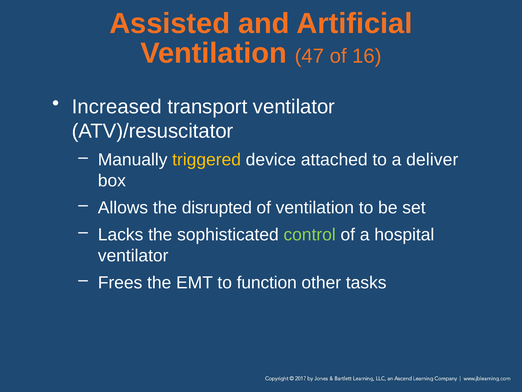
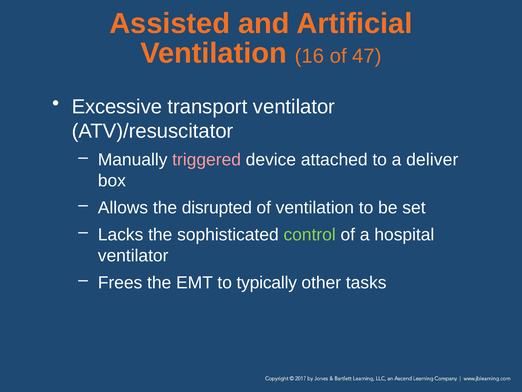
47: 47 -> 16 (310, 56)
16: 16 -> 47 (367, 56)
Increased: Increased -> Excessive (117, 107)
triggered colour: yellow -> pink (207, 160)
function: function -> typically (267, 282)
